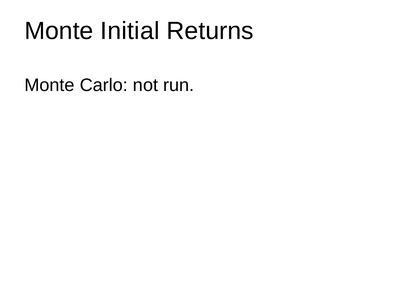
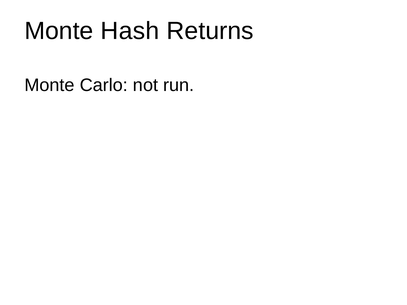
Initial: Initial -> Hash (130, 31)
